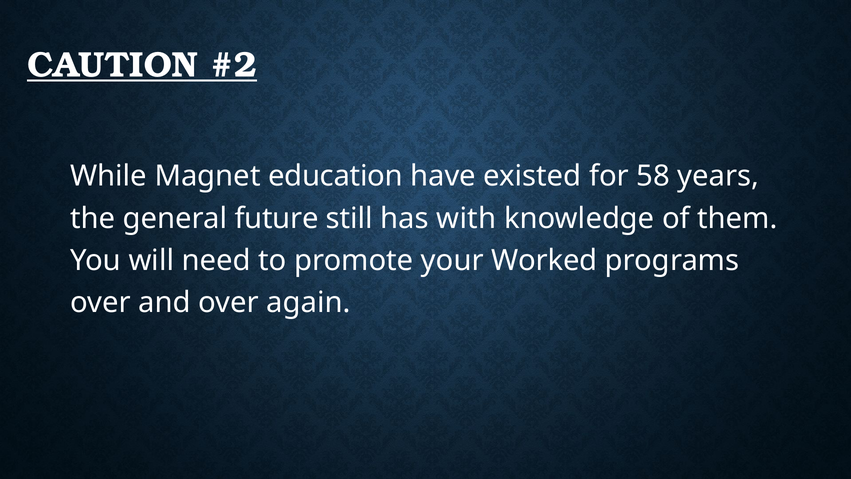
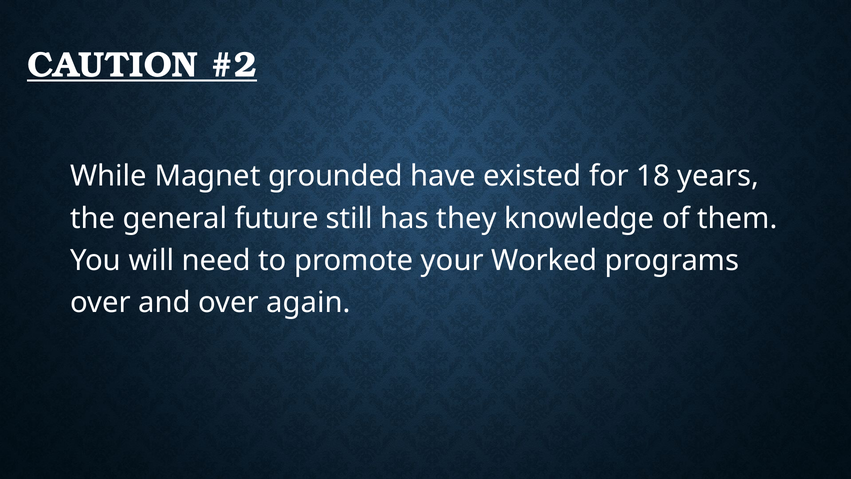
education: education -> grounded (335, 176)
58: 58 -> 18 (653, 176)
with: with -> they (467, 218)
